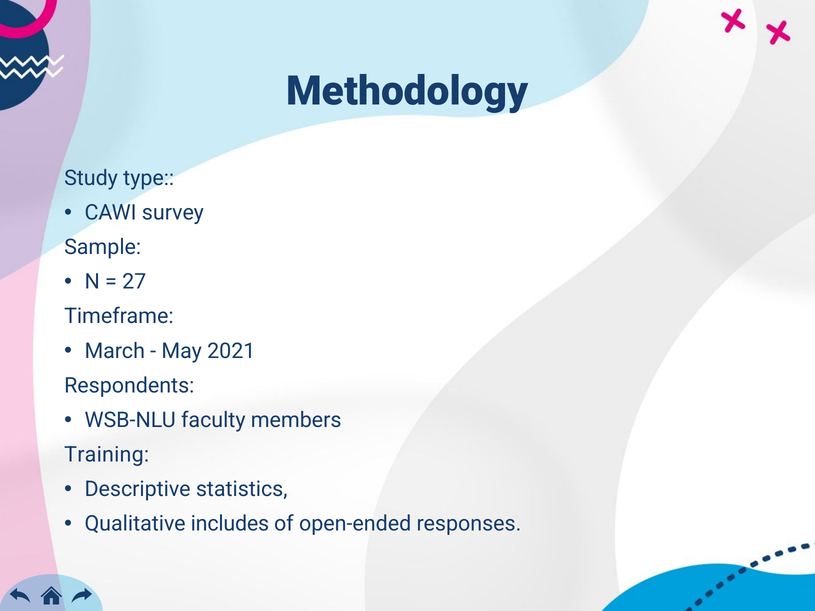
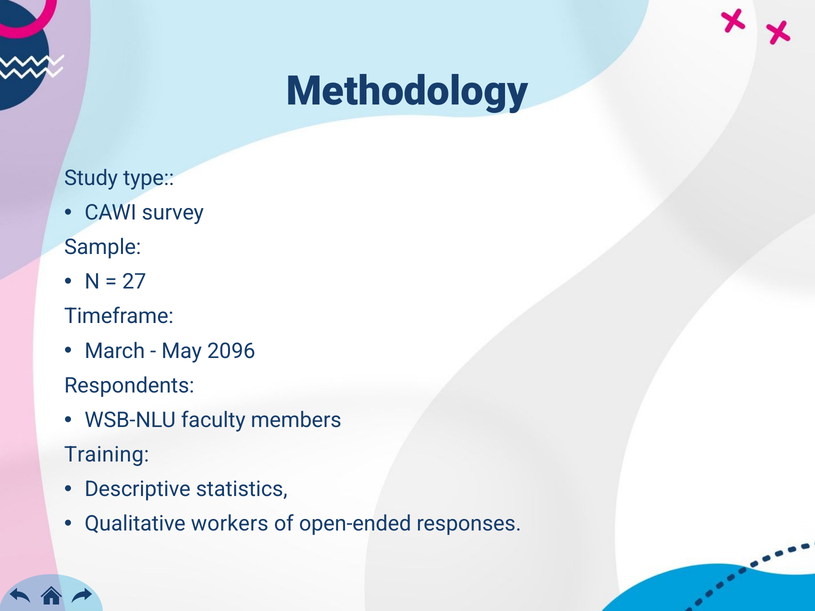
2021: 2021 -> 2096 (231, 351)
includes: includes -> workers (230, 524)
